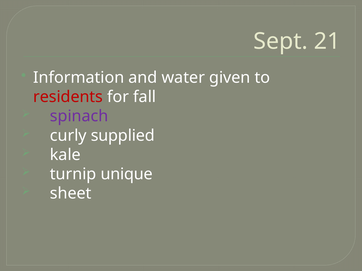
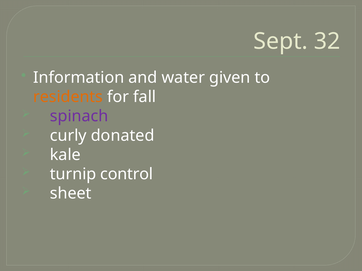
21: 21 -> 32 (327, 41)
residents colour: red -> orange (68, 97)
supplied: supplied -> donated (123, 136)
unique: unique -> control (127, 174)
